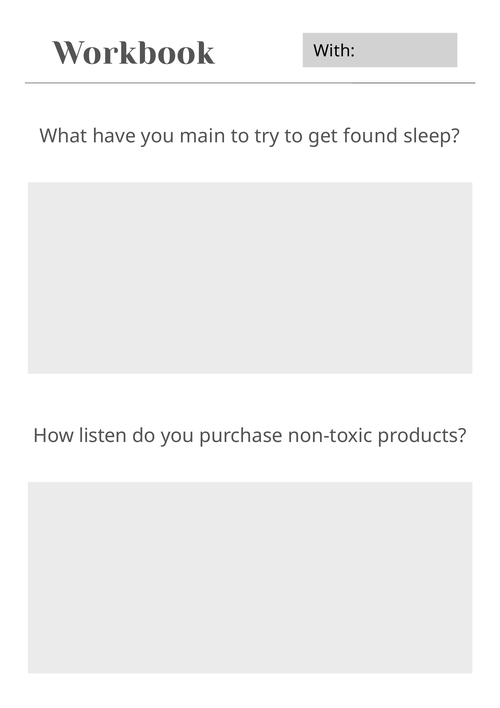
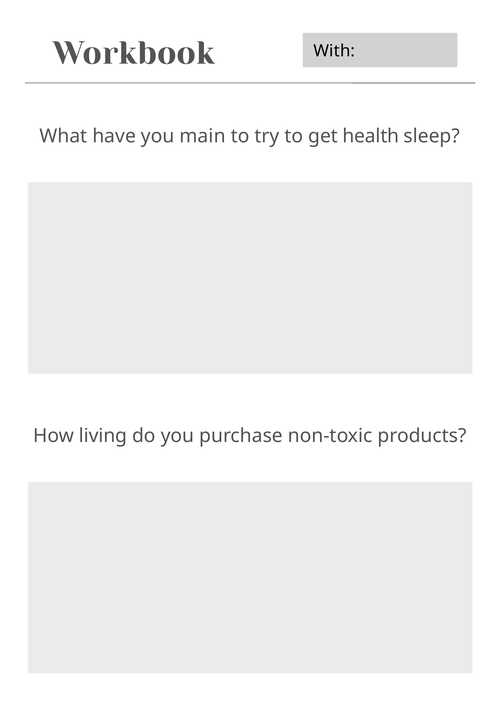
found: found -> health (371, 136)
listen: listen -> living (103, 436)
